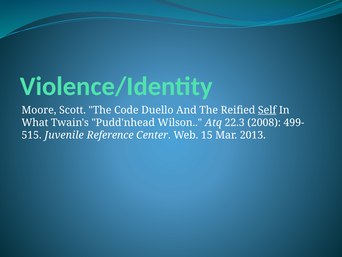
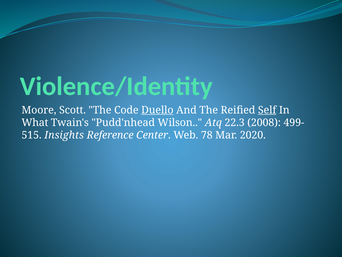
Duello underline: none -> present (157, 110)
Juvenile: Juvenile -> Insights (64, 135)
15: 15 -> 78 (207, 135)
2013: 2013 -> 2020 (253, 135)
